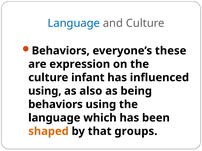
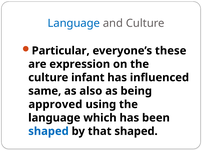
Behaviors: Behaviors -> Particular (61, 51)
using: using -> same (45, 91)
behaviors: behaviors -> approved (55, 105)
shaped colour: orange -> blue (48, 132)
that groups: groups -> shaped (136, 132)
